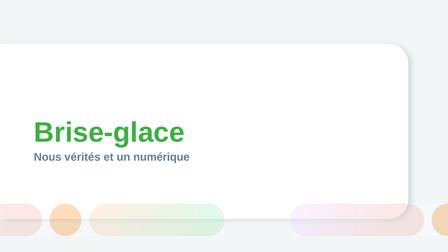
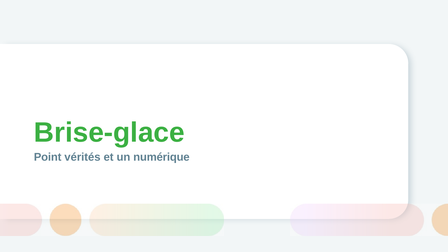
Nous: Nous -> Point (48, 157)
